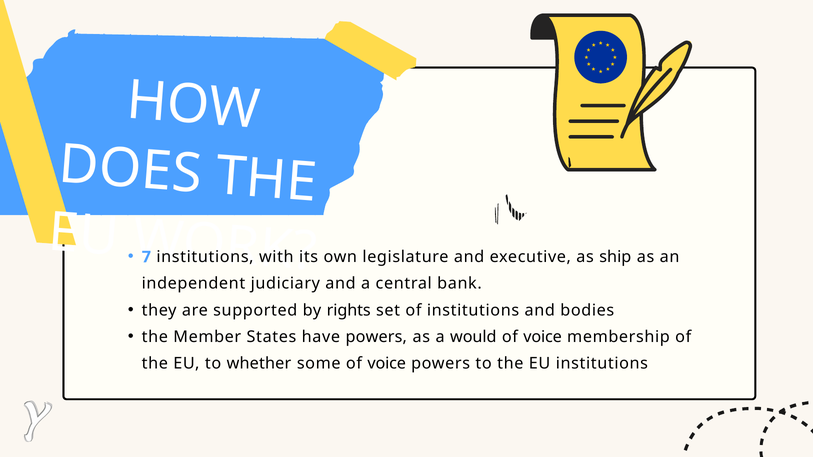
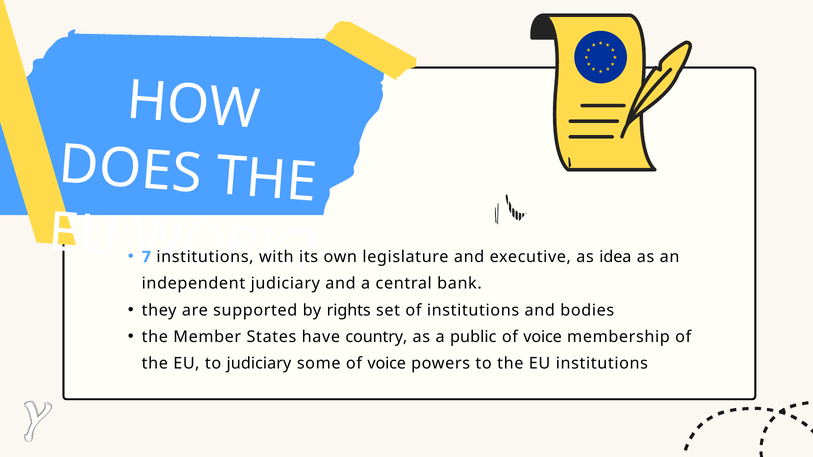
ship: ship -> idea (615, 257)
have powers: powers -> country (376, 337)
would: would -> public (473, 337)
to whether: whether -> judiciary (259, 364)
